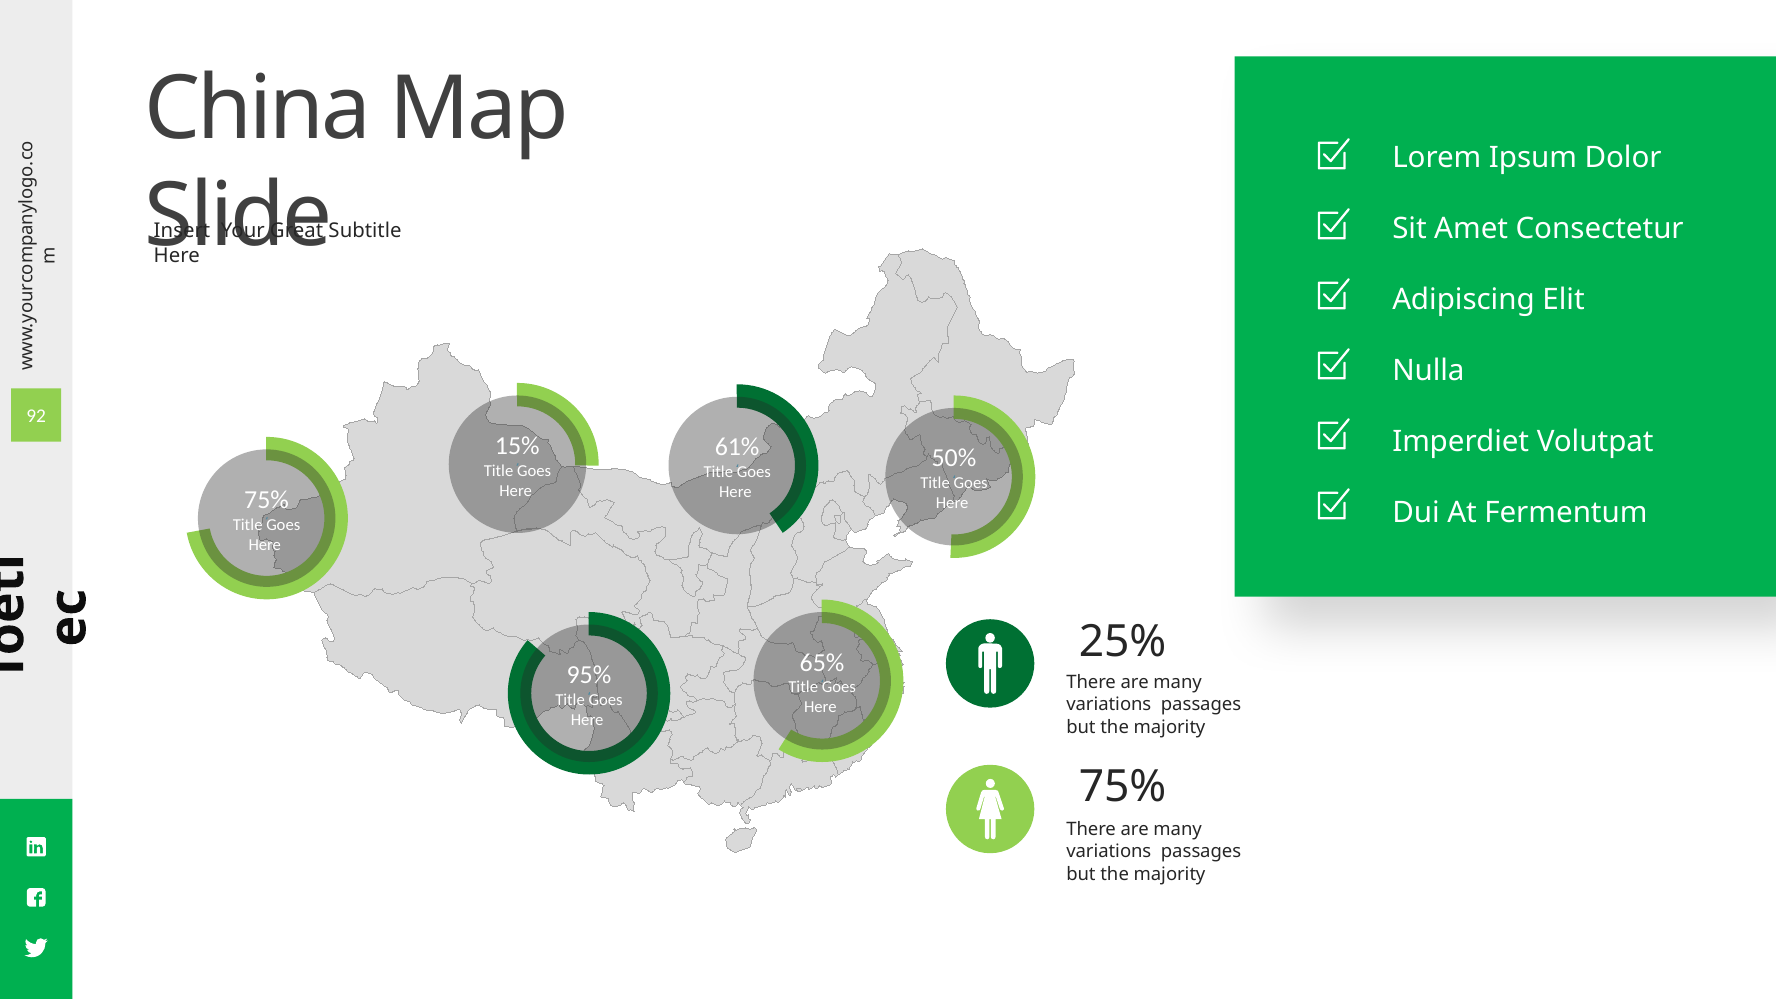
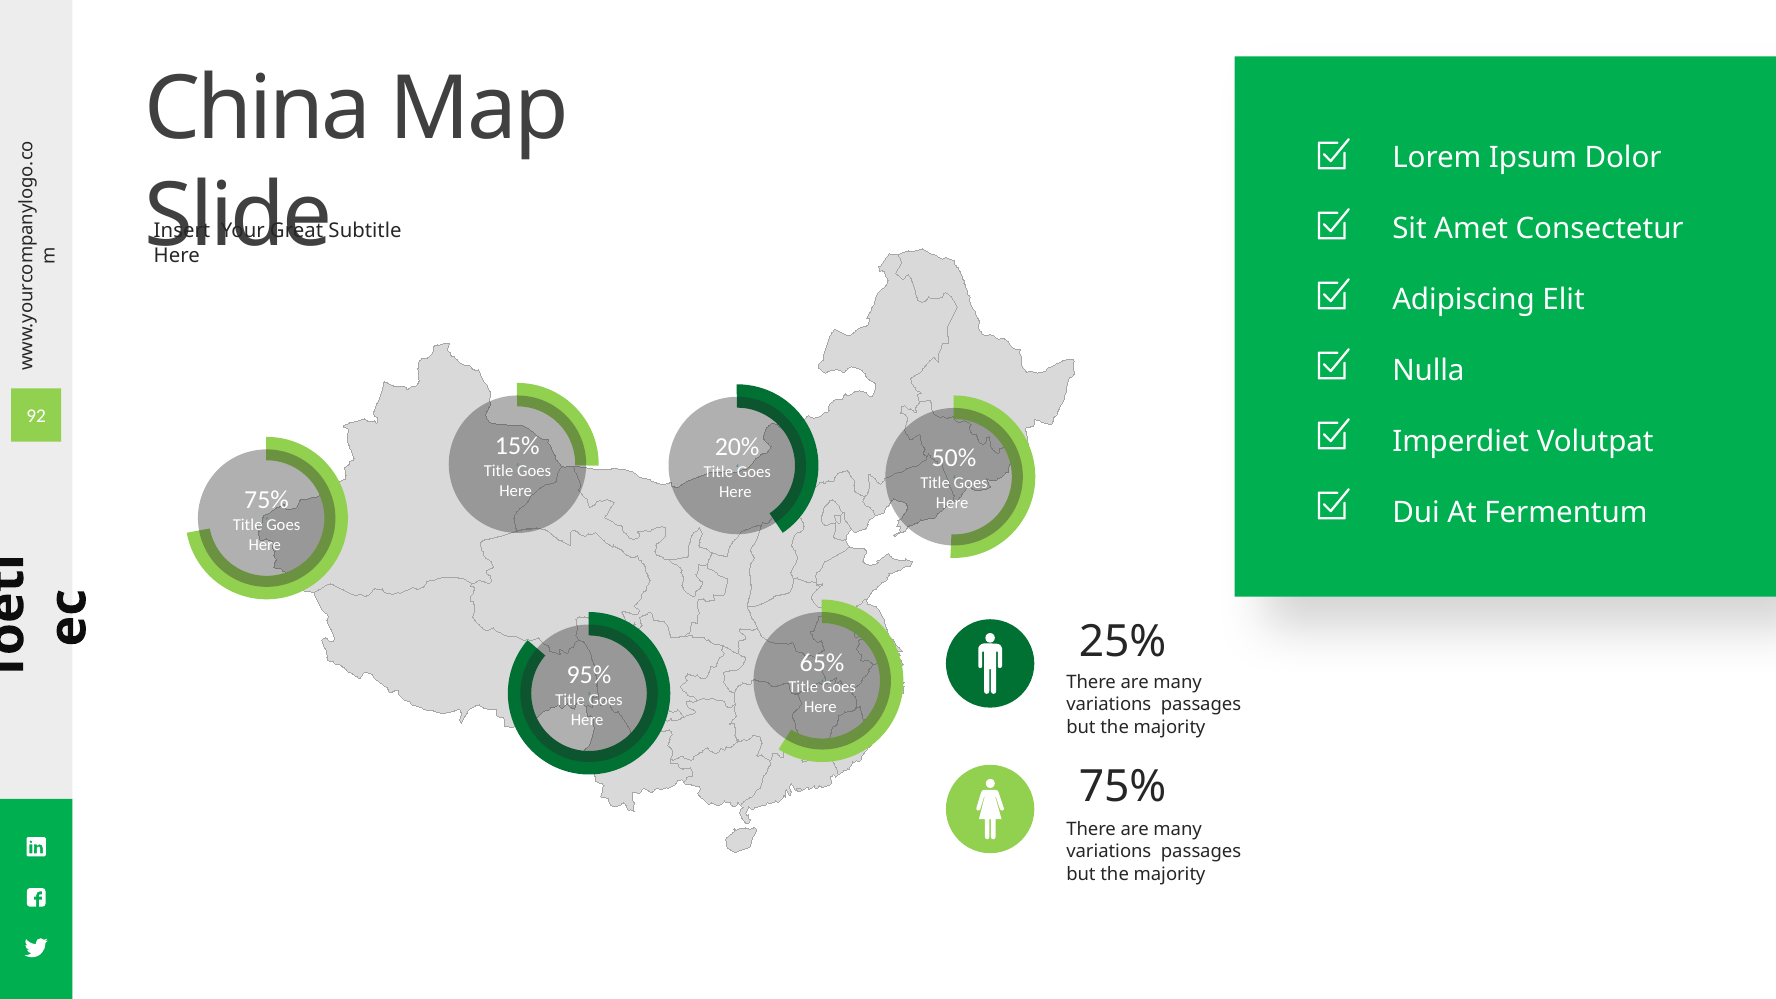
61%: 61% -> 20% (737, 447)
